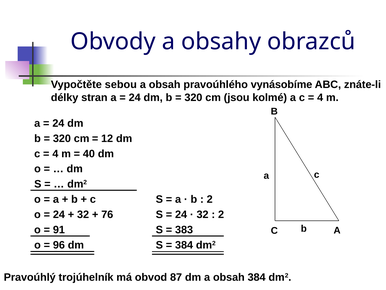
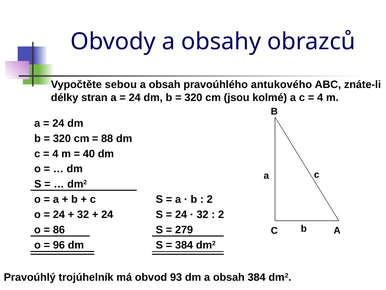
vynásobíme: vynásobíme -> antukového (281, 84)
12: 12 -> 88 (107, 138)
76: 76 -> 24 (107, 214)
91: 91 -> 86 (59, 229)
383: 383 -> 279 (184, 229)
87: 87 -> 93 (176, 277)
